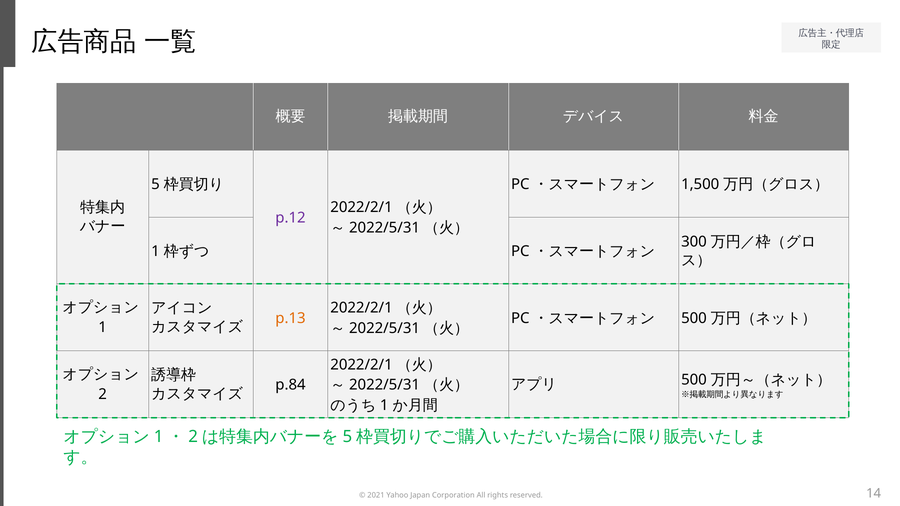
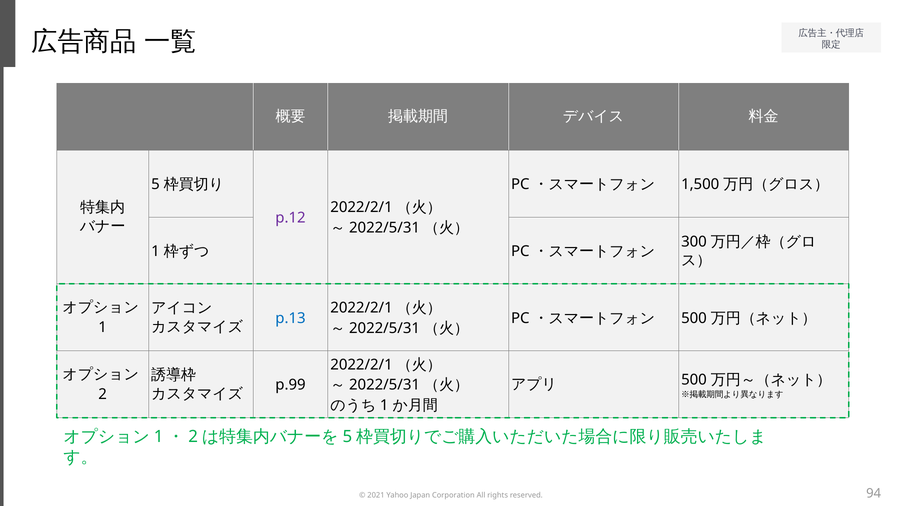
p.13 colour: orange -> blue (291, 318)
p.84: p.84 -> p.99 (291, 385)
14: 14 -> 94 (874, 494)
